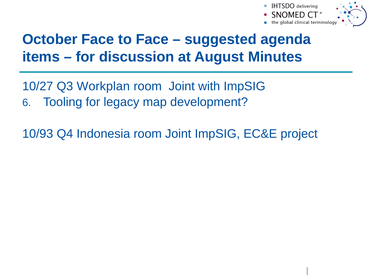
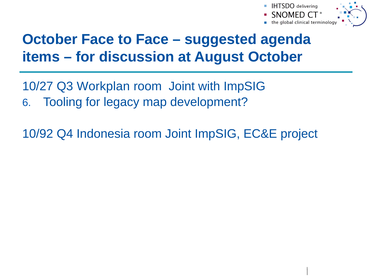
August Minutes: Minutes -> October (275, 57)
10/93: 10/93 -> 10/92 (38, 134)
